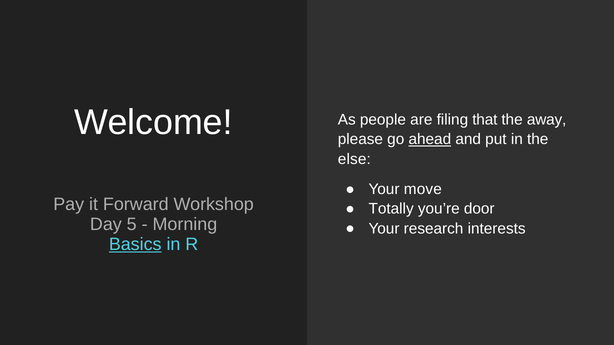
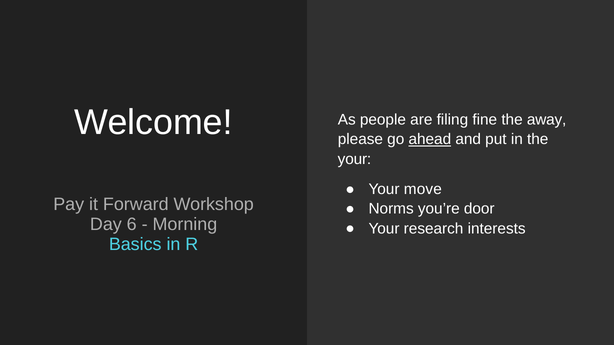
that: that -> fine (485, 120)
else: else -> your (354, 159)
Totally: Totally -> Norms (391, 209)
5: 5 -> 6 (132, 225)
Basics underline: present -> none (135, 245)
